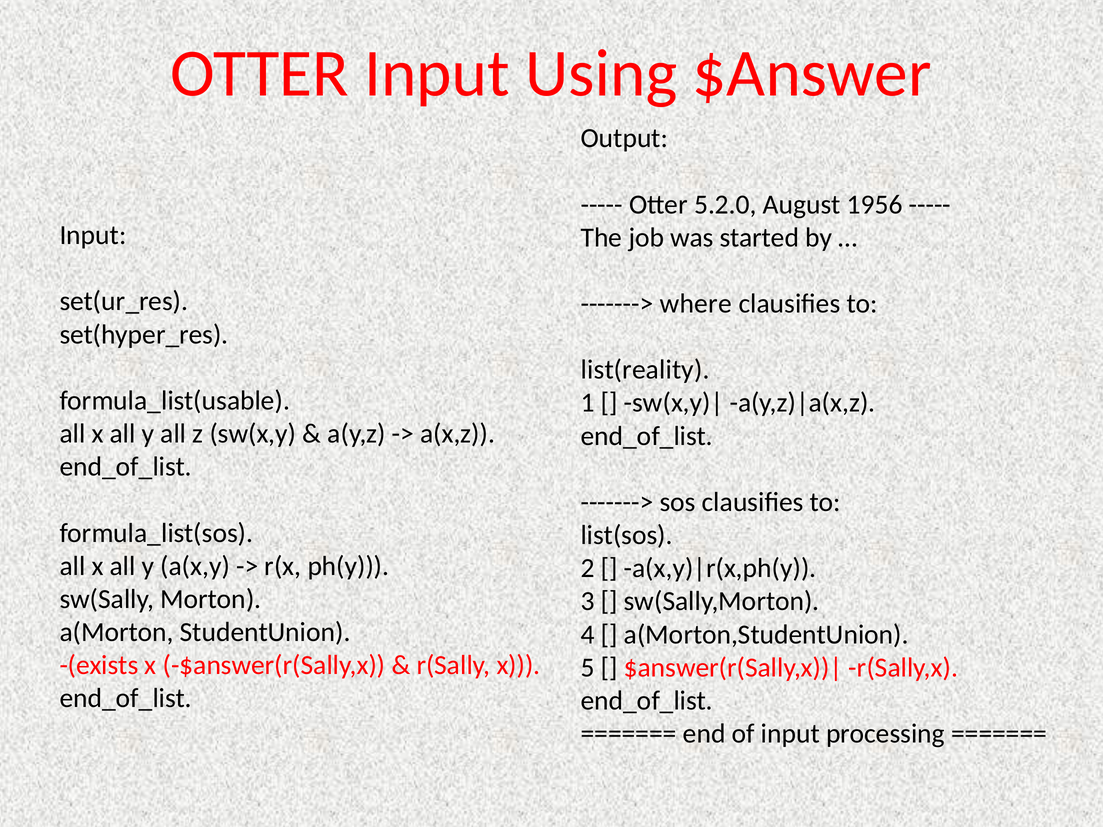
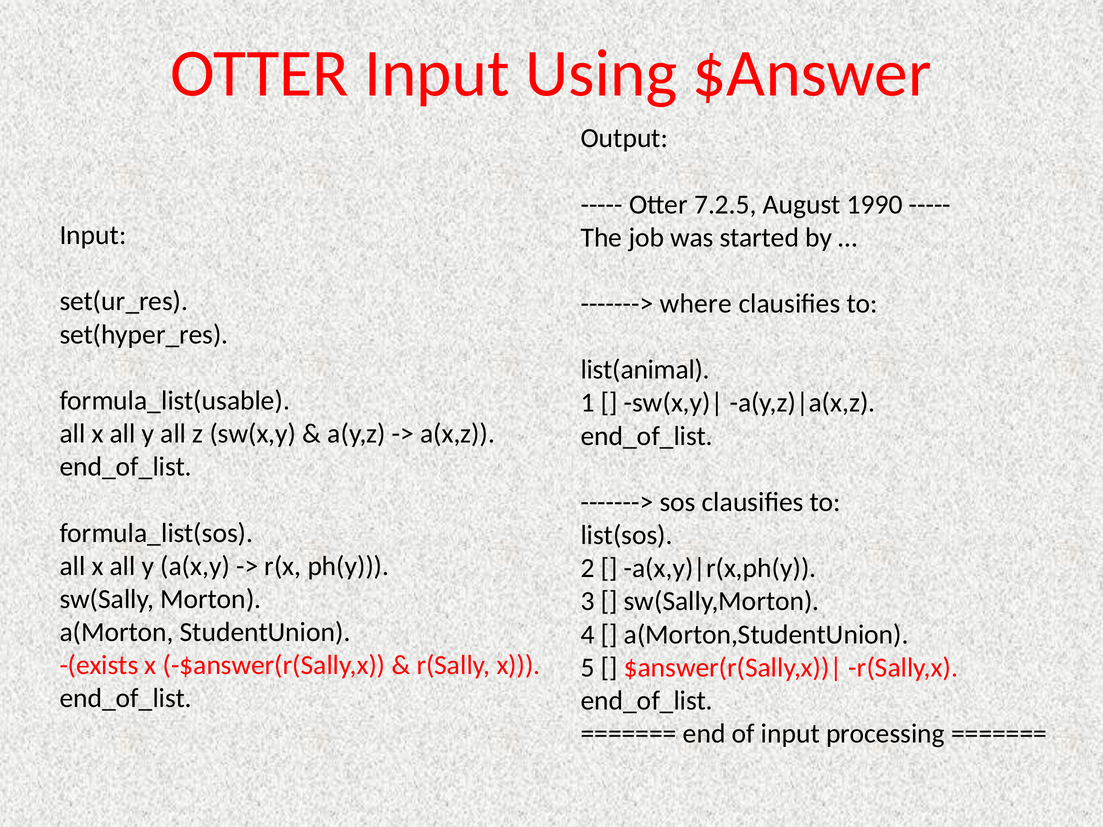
5.2.0: 5.2.0 -> 7.2.5 (725, 204)
1956: 1956 -> 1990 (875, 204)
list(reality: list(reality -> list(animal (645, 370)
